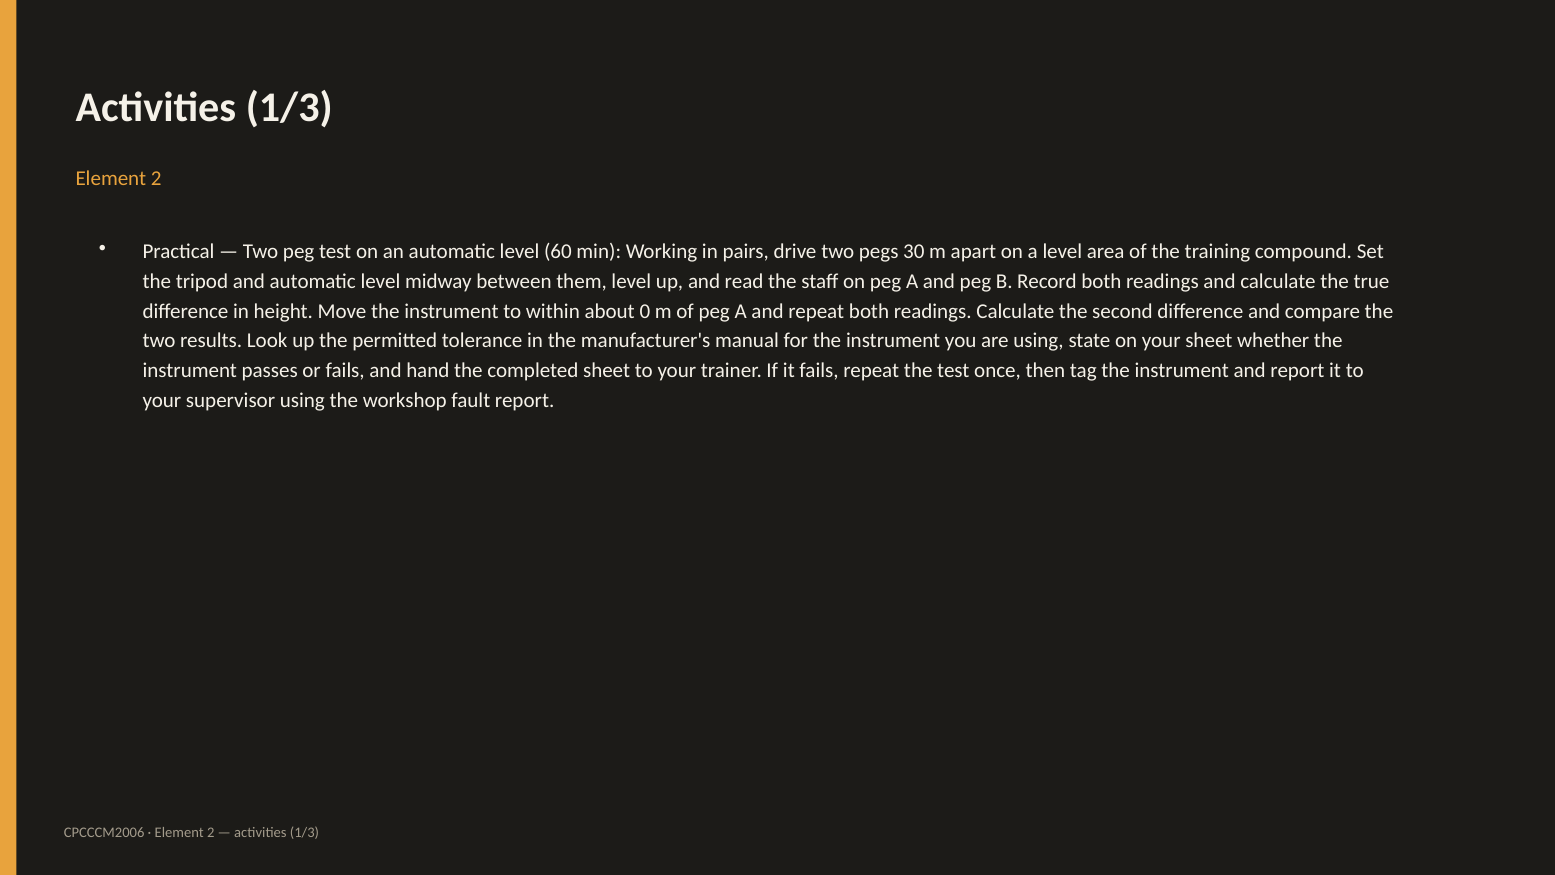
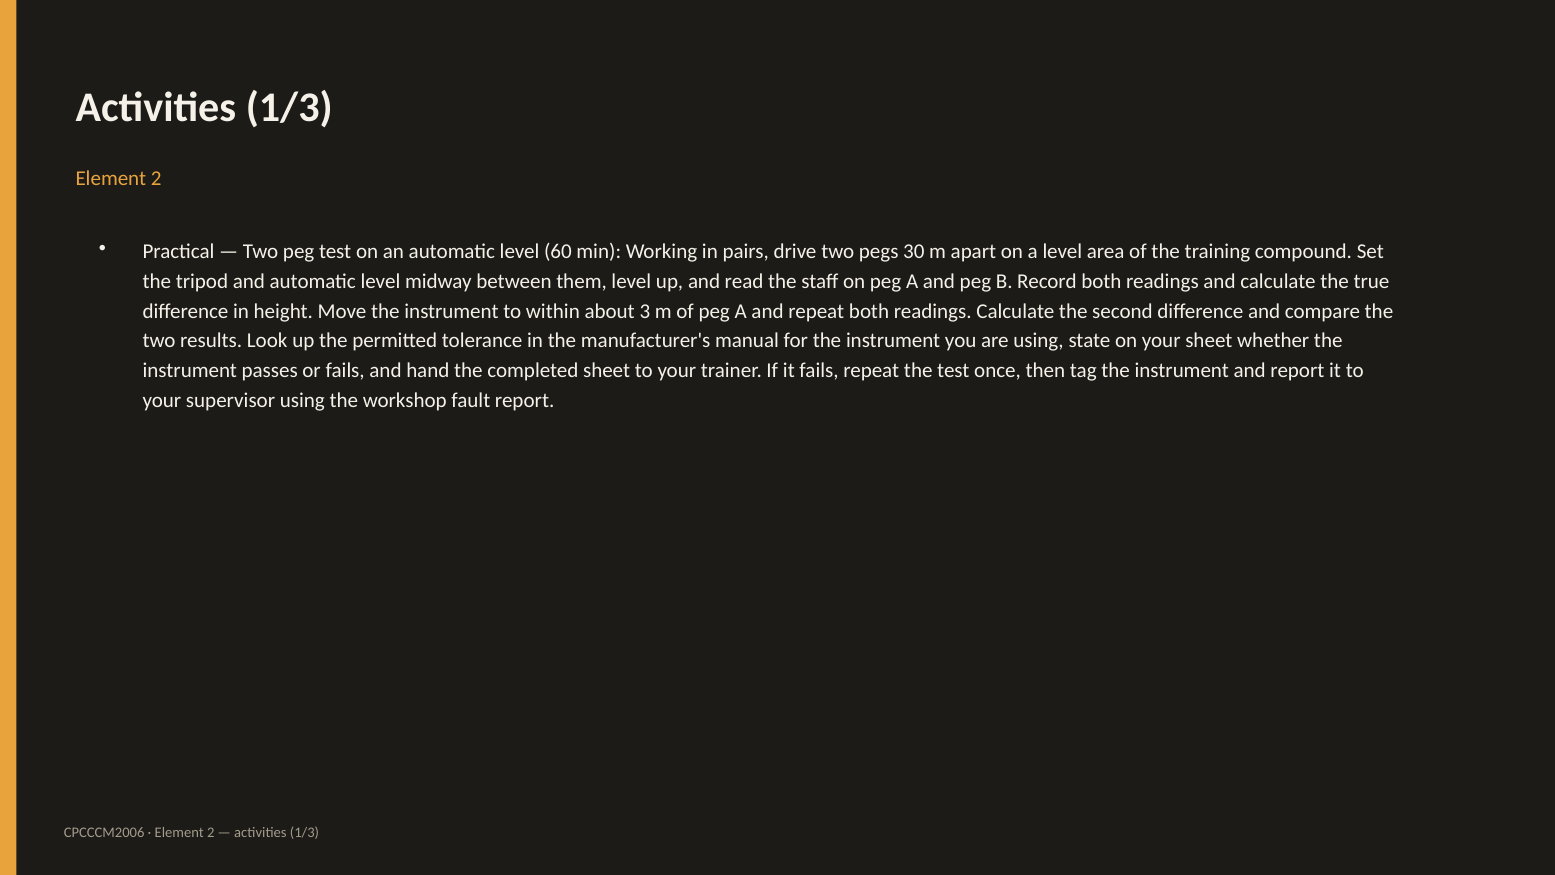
0: 0 -> 3 (645, 311)
